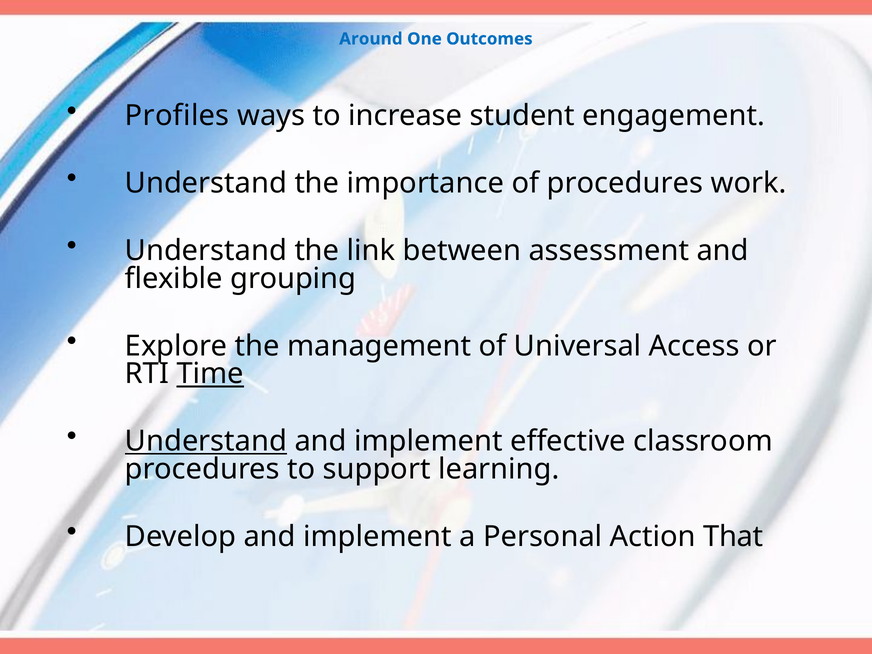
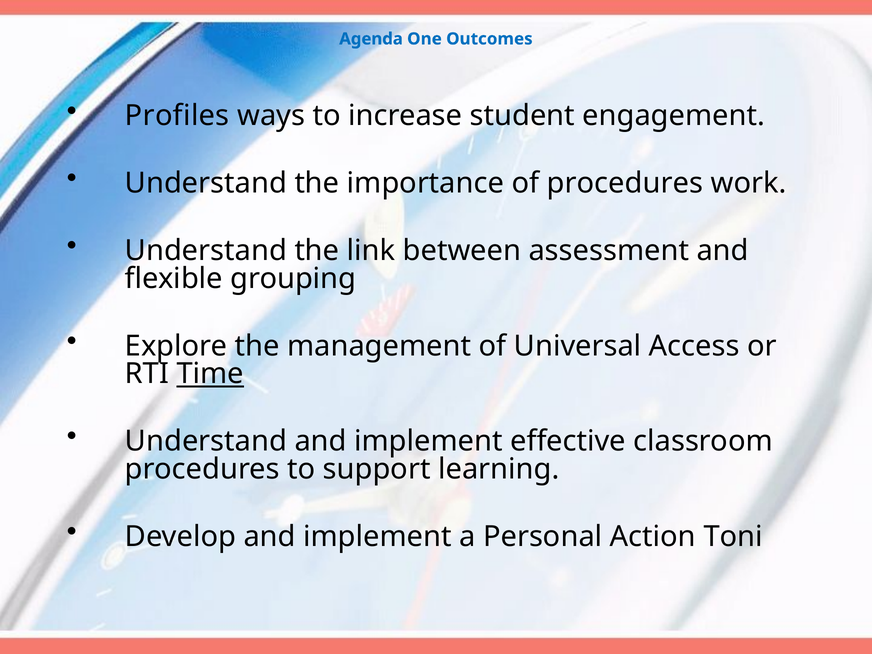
Around: Around -> Agenda (371, 39)
Understand underline: present -> none (206, 441)
That: That -> Toni (733, 537)
